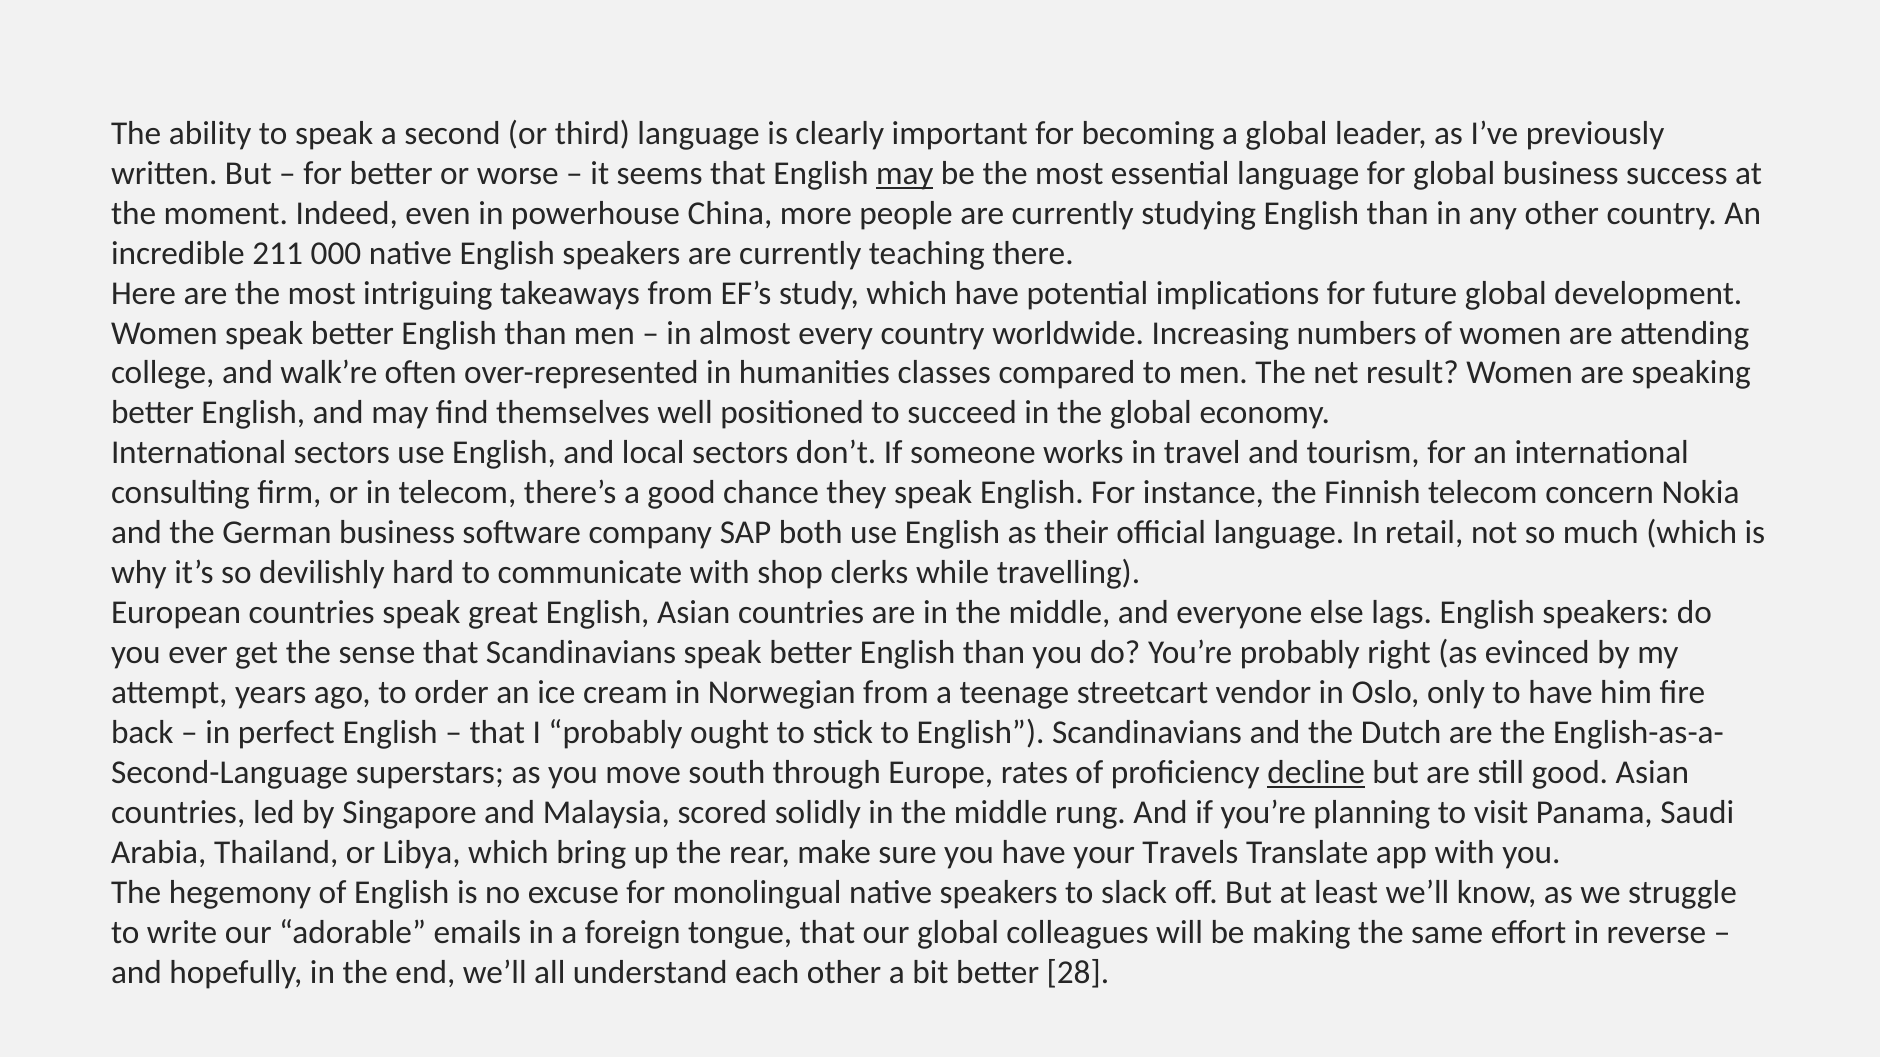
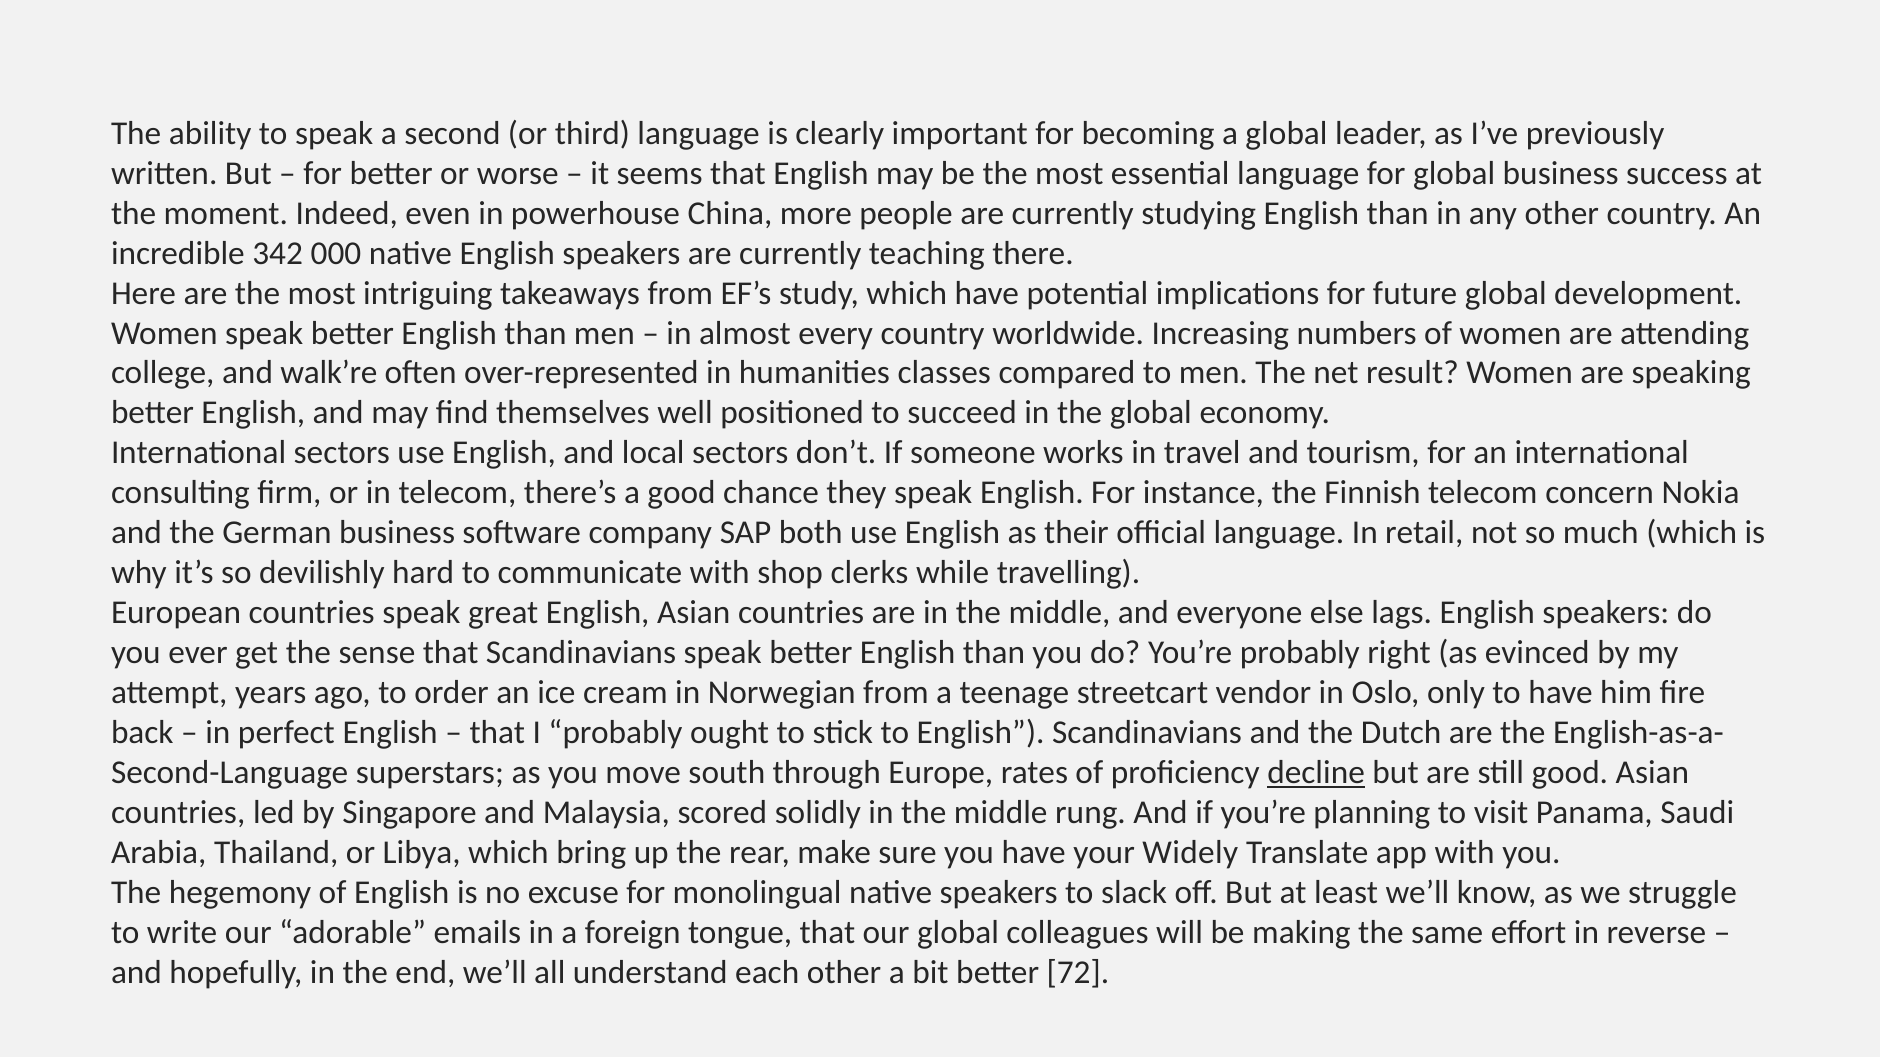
may underline: present -> none (905, 173)
211: 211 -> 342 (278, 253)
Travels: Travels -> Widely (1190, 853)
28: 28 -> 72 (1078, 973)
